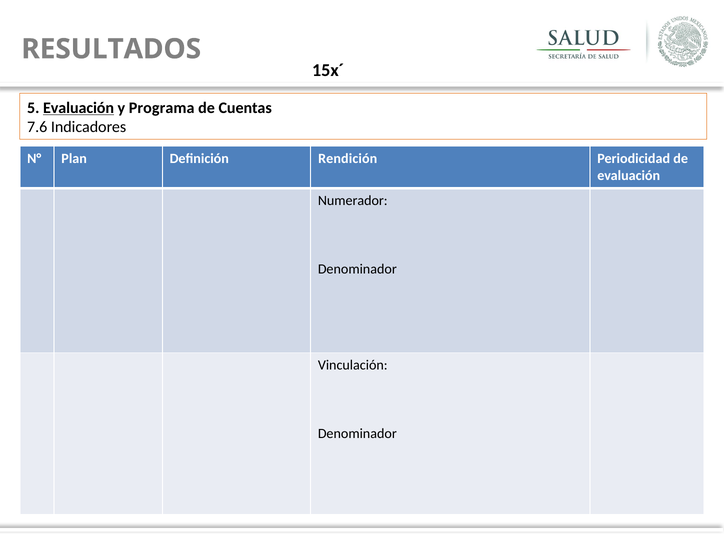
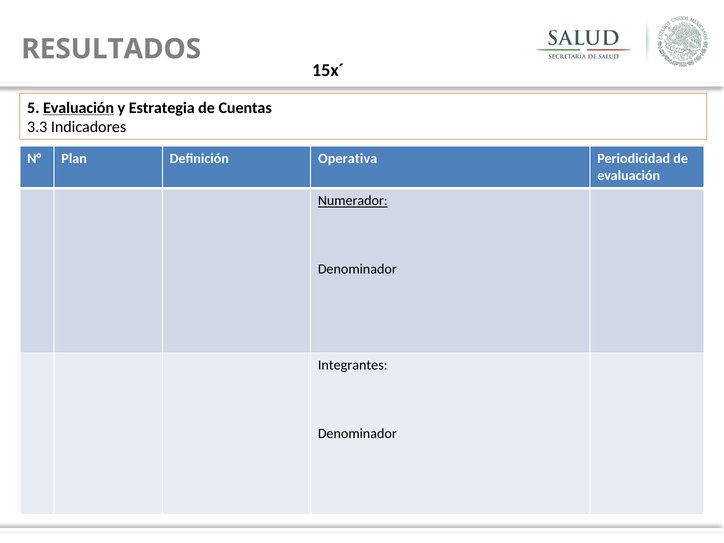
Programa: Programa -> Estrategia (162, 108)
7.6: 7.6 -> 3.3 (37, 127)
Rendición: Rendición -> Operativa (348, 158)
Numerador underline: none -> present (353, 201)
Vinculación: Vinculación -> Integrantes (353, 365)
